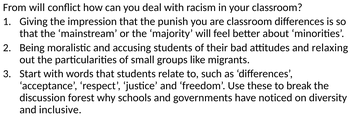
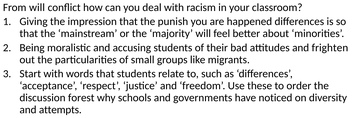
are classroom: classroom -> happened (249, 22)
relaxing: relaxing -> frighten (330, 48)
break: break -> order (299, 86)
inclusive: inclusive -> attempts (60, 110)
